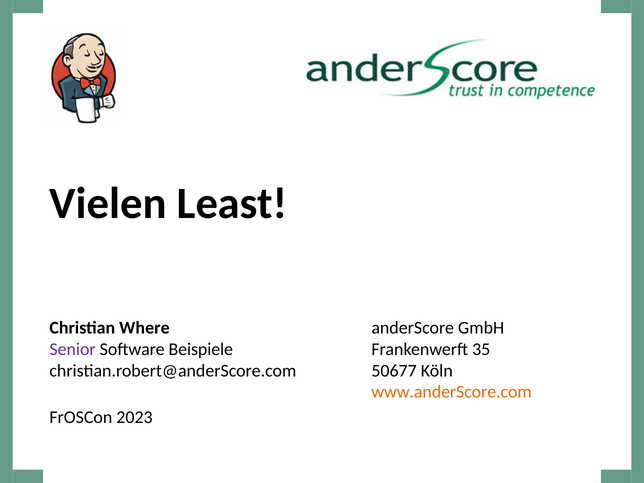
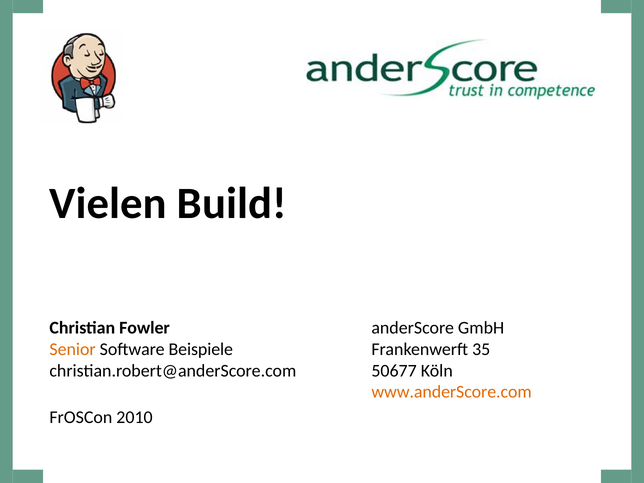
Least: Least -> Build (232, 203)
Where: Where -> Fowler (144, 328)
Senior colour: purple -> orange (73, 349)
2023: 2023 -> 2010 (135, 417)
